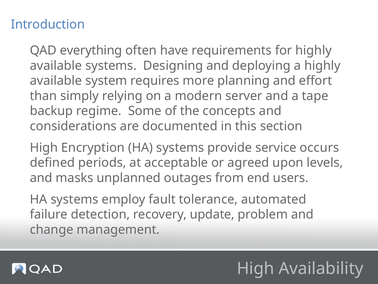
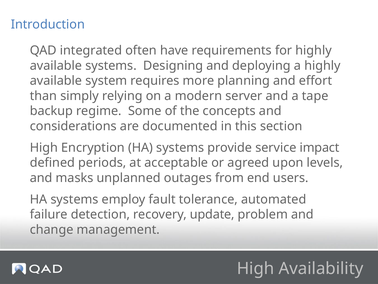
everything: everything -> integrated (91, 50)
occurs: occurs -> impact (320, 147)
